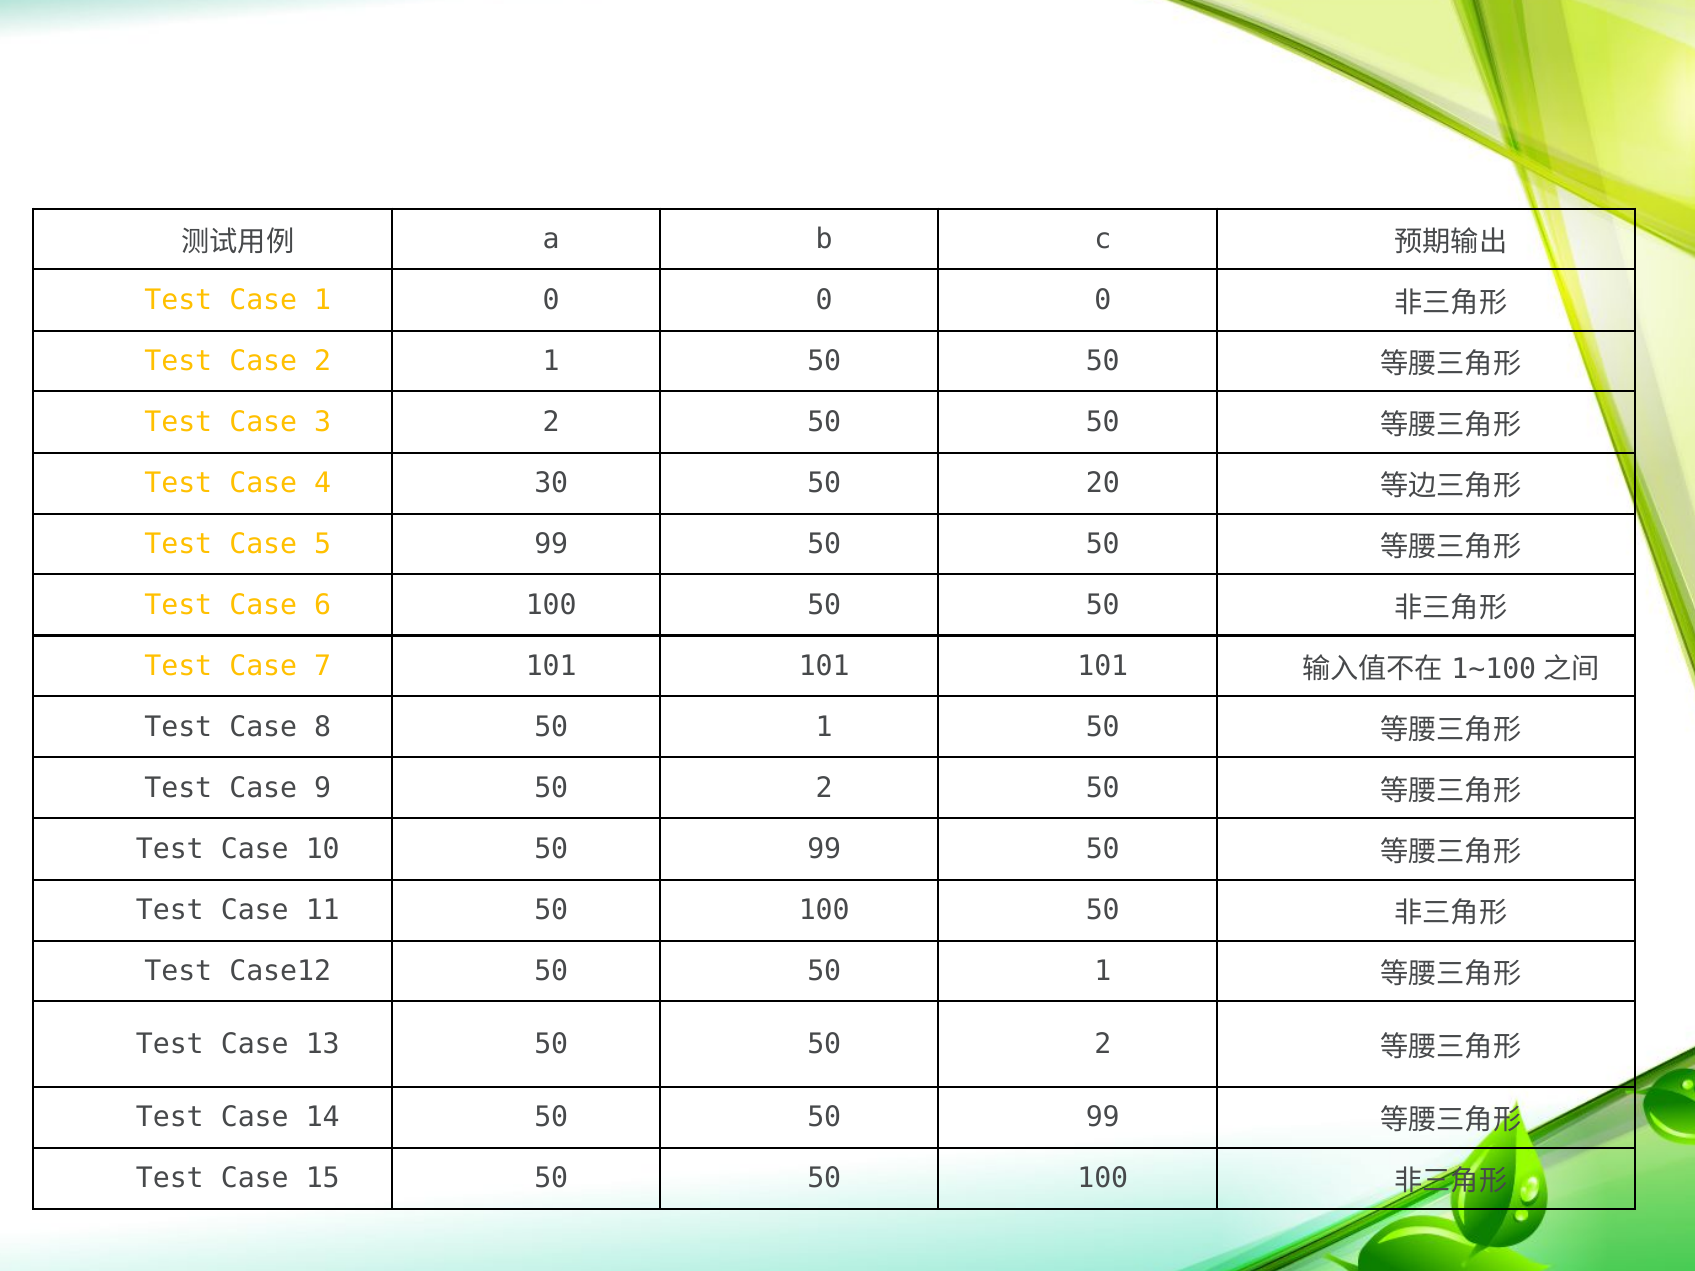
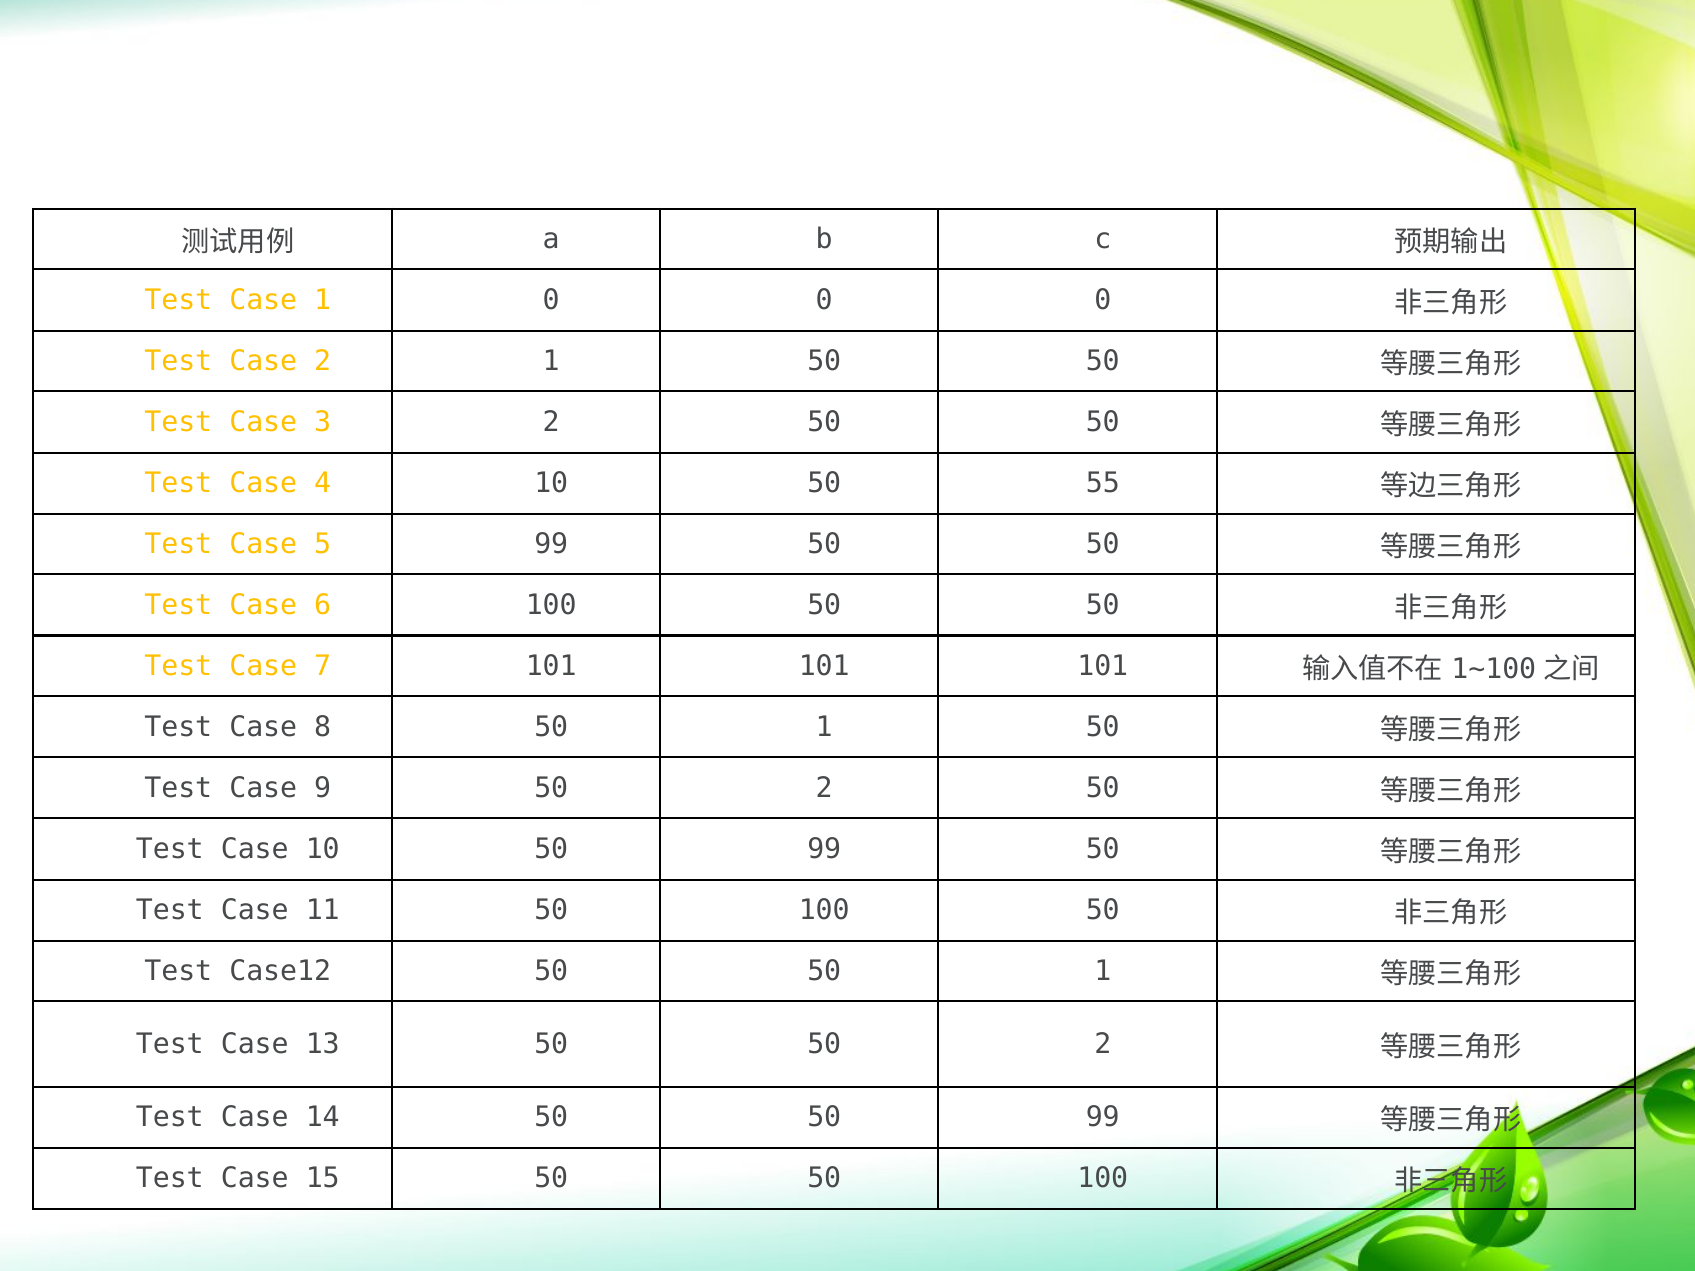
4 30: 30 -> 10 (551, 484)
20: 20 -> 55 (1103, 484)
